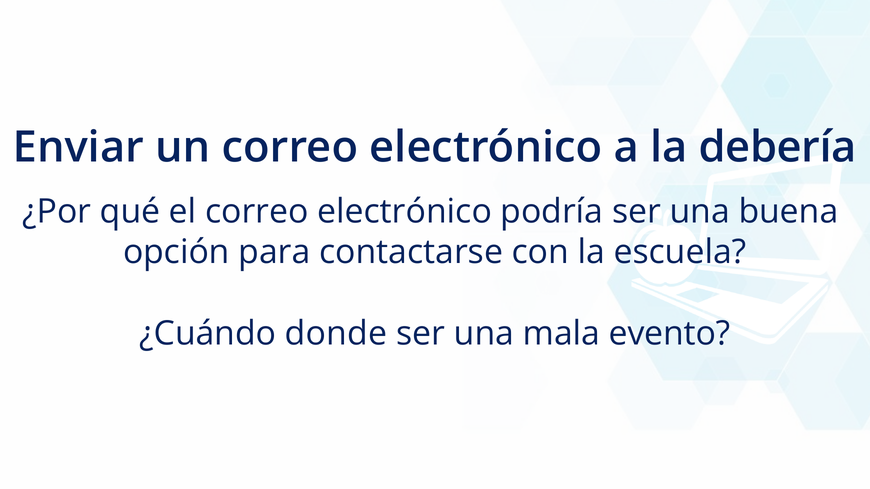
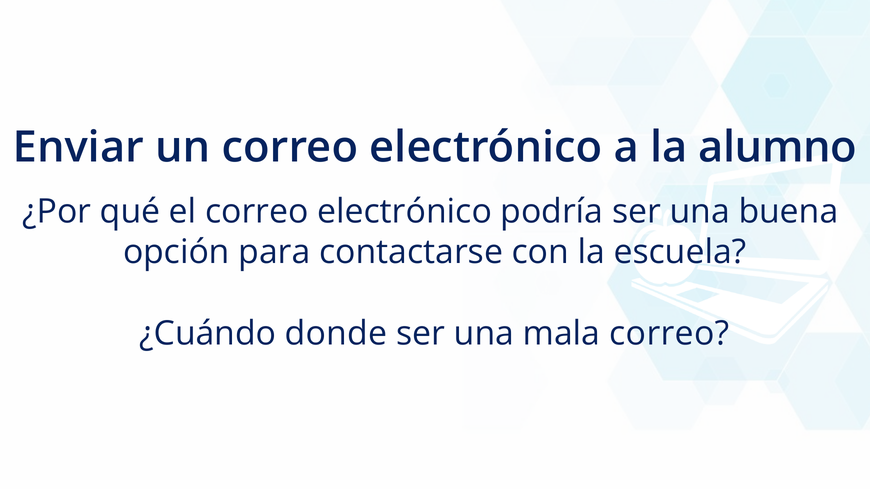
debería: debería -> alumno (778, 147)
mala evento: evento -> correo (669, 334)
